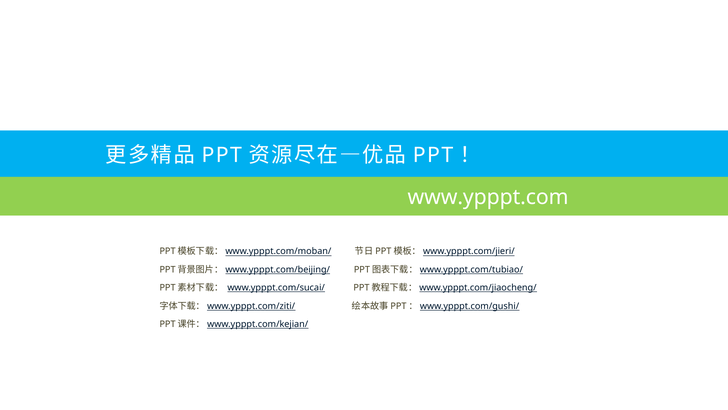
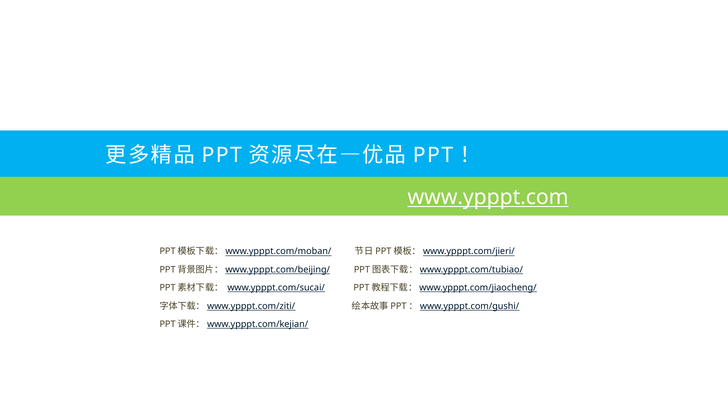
www.ypppt.com underline: none -> present (488, 197)
